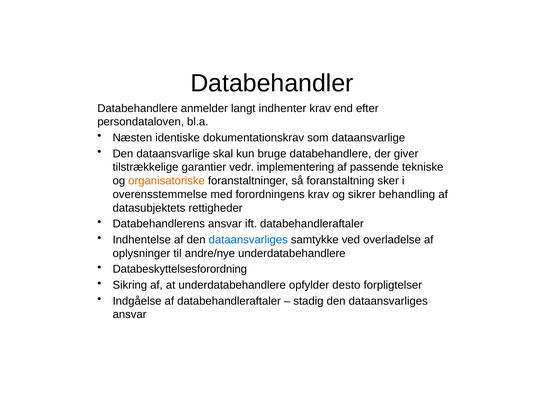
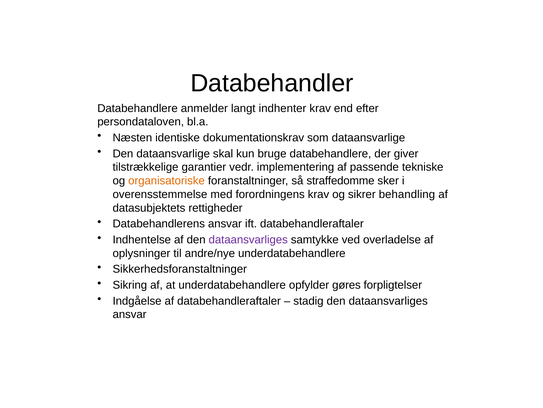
foranstaltning: foranstaltning -> straffedomme (341, 180)
dataansvarliges colour: blue -> purple (248, 239)
Databeskyttelsesforordning: Databeskyttelsesforordning -> Sikkerhedsforanstaltninger (180, 269)
desto: desto -> gøres (346, 285)
